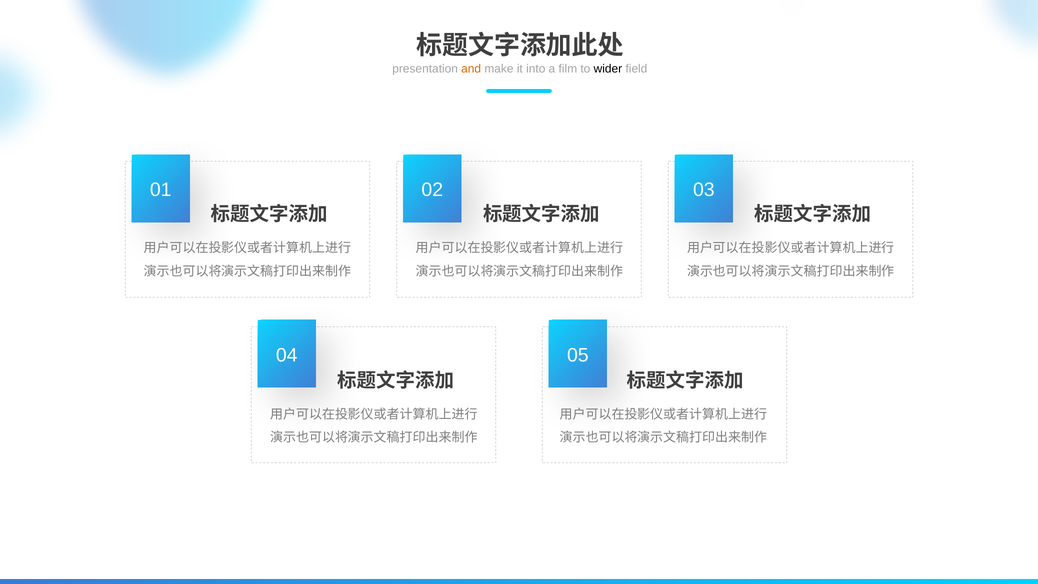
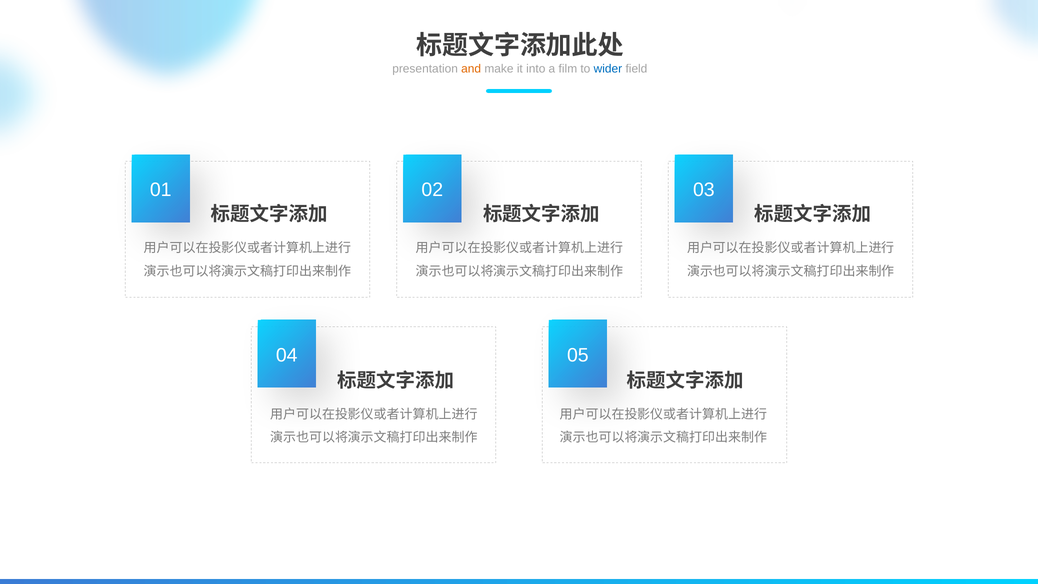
wider colour: black -> blue (608, 69)
